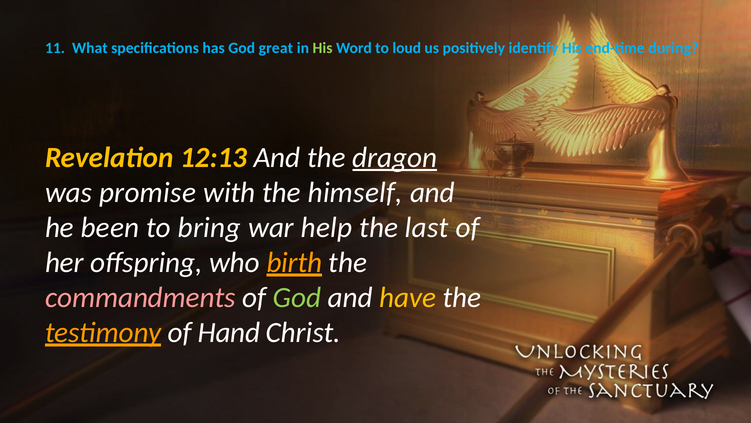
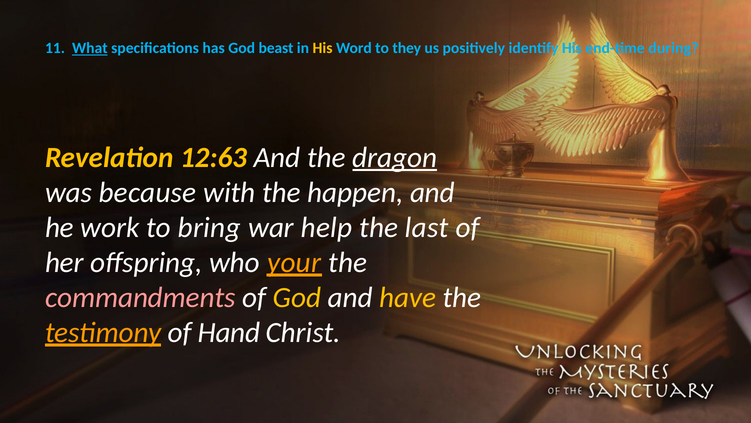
What underline: none -> present (90, 48)
great: great -> beast (276, 48)
His colour: light green -> yellow (323, 48)
loud: loud -> they (407, 48)
12:13: 12:13 -> 12:63 (214, 157)
promise: promise -> because (148, 192)
himself: himself -> happen (355, 192)
been: been -> work (110, 227)
birth: birth -> your (294, 262)
God colour: light green -> yellow (297, 297)
